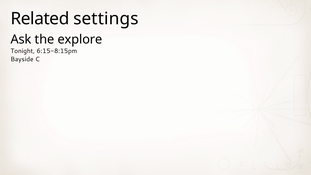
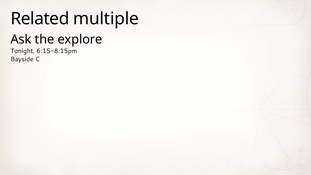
settings: settings -> multiple (106, 19)
